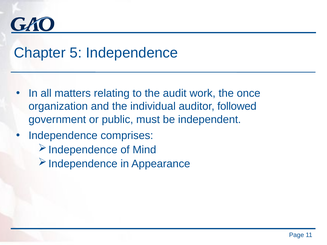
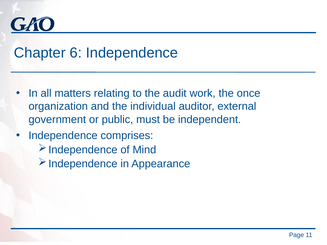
5: 5 -> 6 (76, 53)
followed: followed -> external (237, 107)
